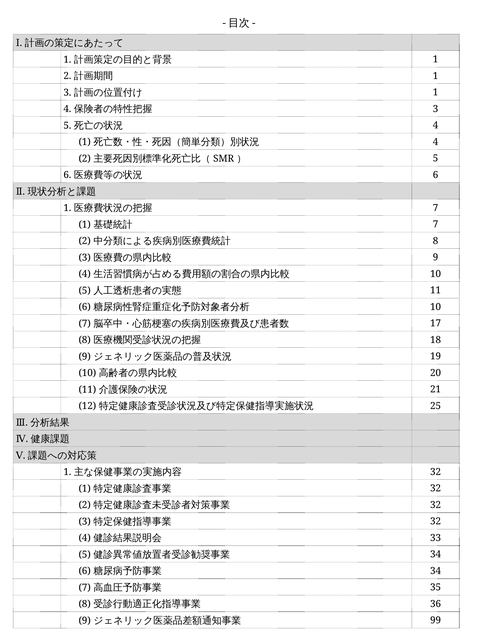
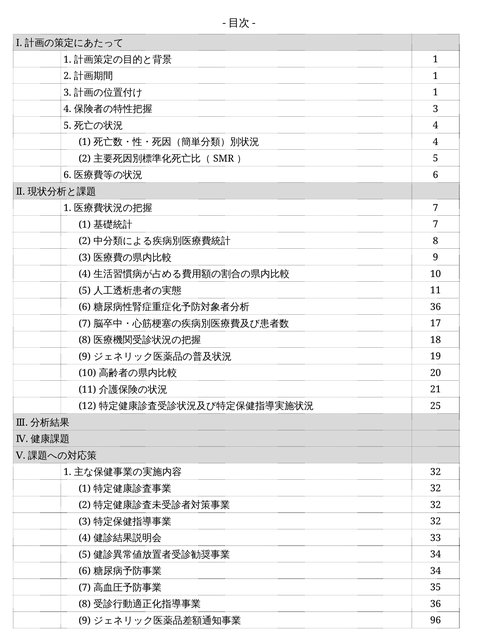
10: 10 -> 36 (436, 307)
99: 99 -> 96 (436, 621)
